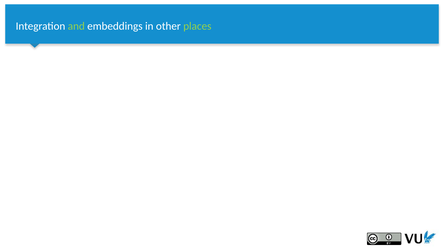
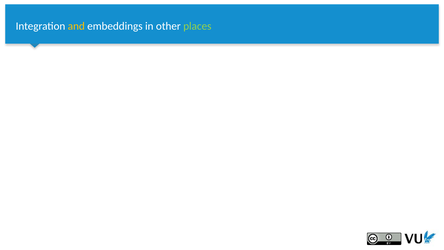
and colour: light green -> yellow (76, 26)
